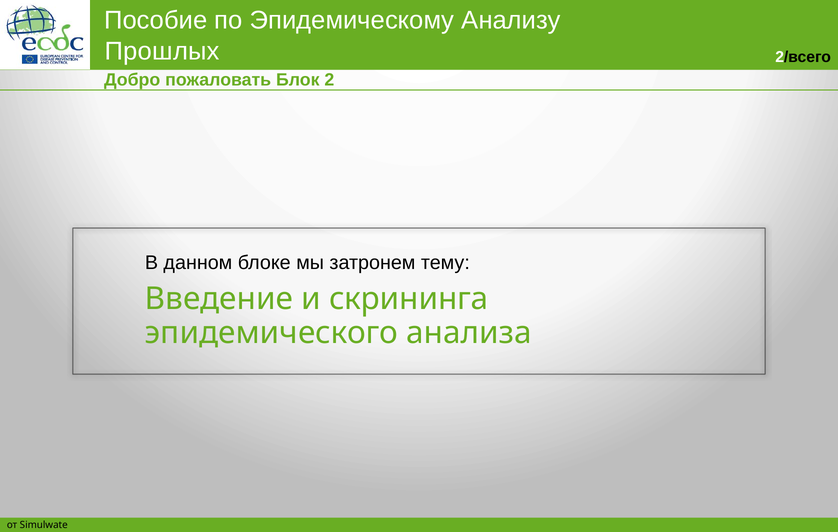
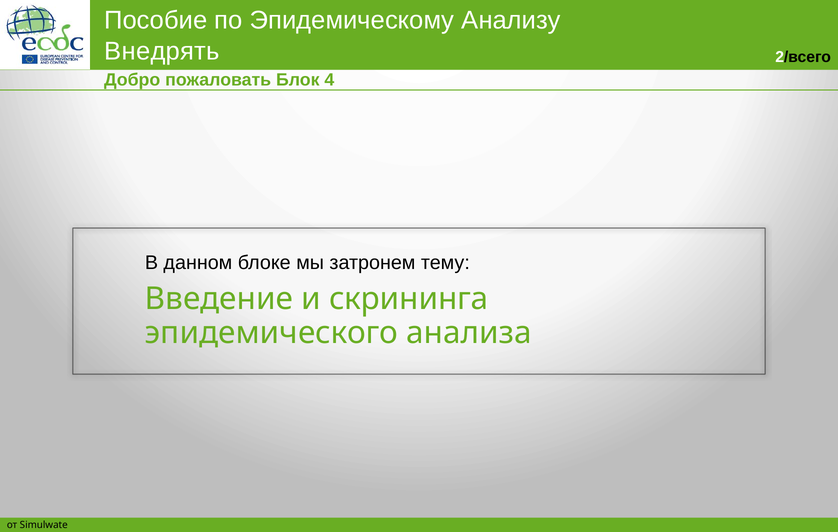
Прошлых: Прошлых -> Внедрять (162, 51)
2: 2 -> 4 (329, 80)
